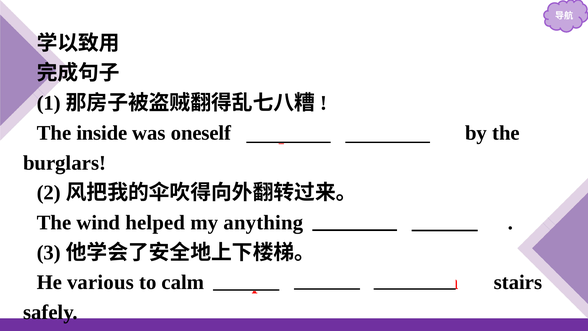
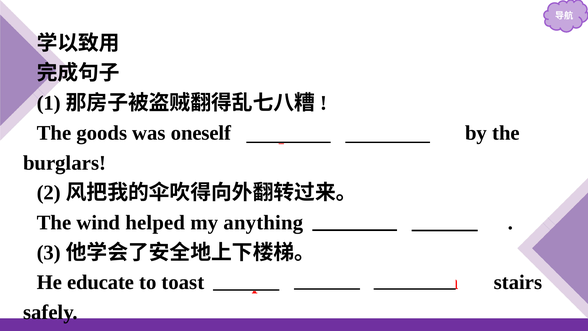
The inside: inside -> goods (102, 133)
various: various -> educate (101, 282)
calm: calm -> toast (183, 282)
